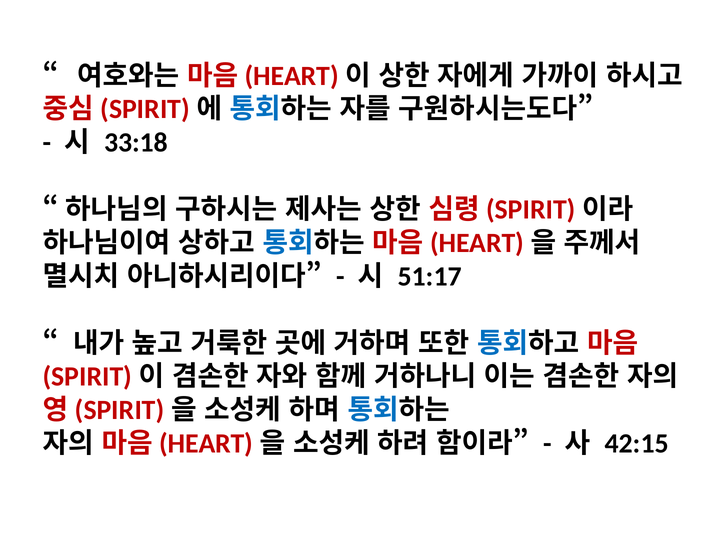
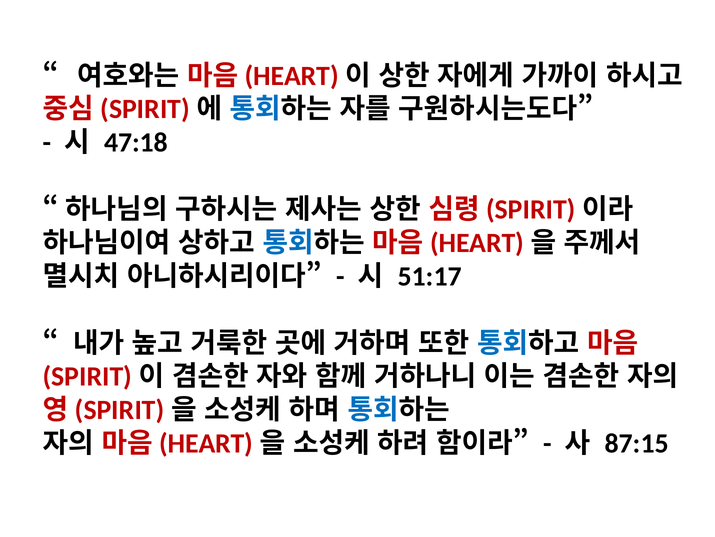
33:18: 33:18 -> 47:18 (136, 143)
42:15: 42:15 -> 87:15 (637, 443)
